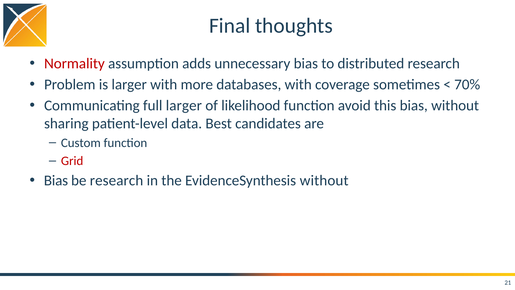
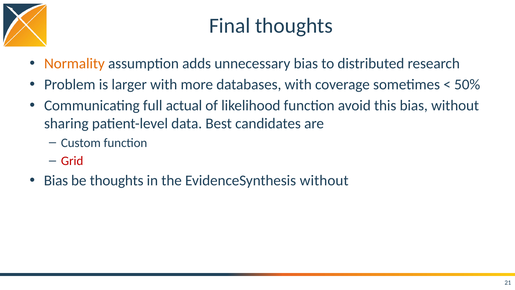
Normality colour: red -> orange (74, 63)
70%: 70% -> 50% (467, 84)
full larger: larger -> actual (184, 105)
be research: research -> thoughts (117, 181)
